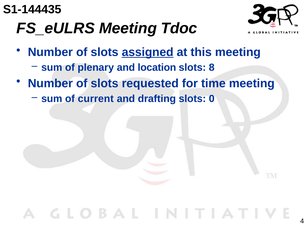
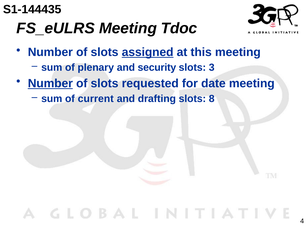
location: location -> security (157, 67)
8: 8 -> 3 (212, 67)
Number underline: none -> present (50, 83)
time: time -> date (213, 83)
0: 0 -> 8 (212, 98)
